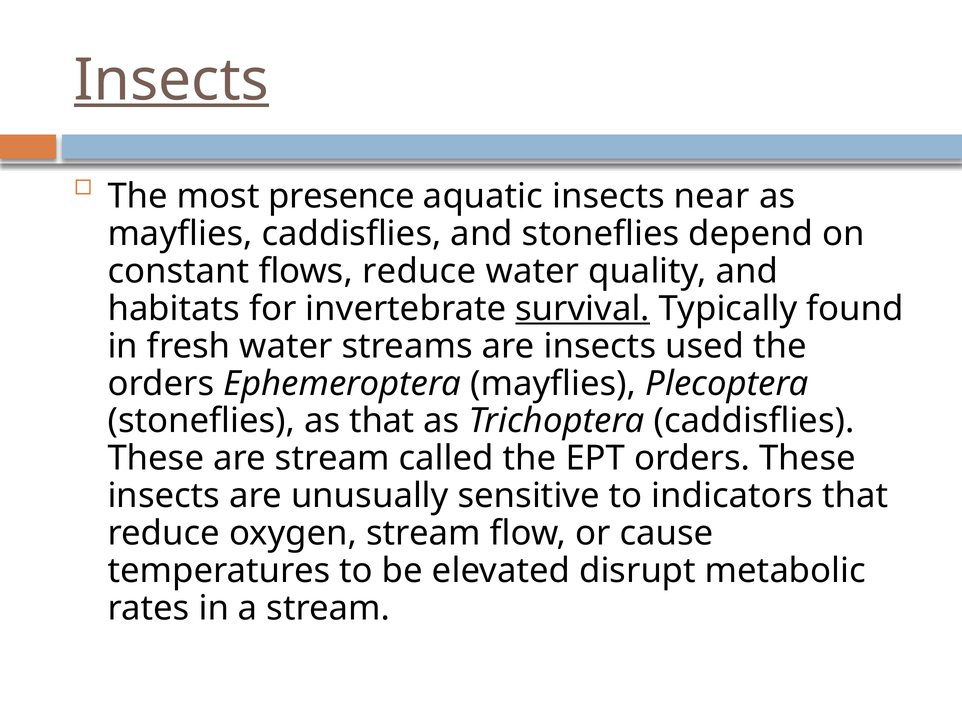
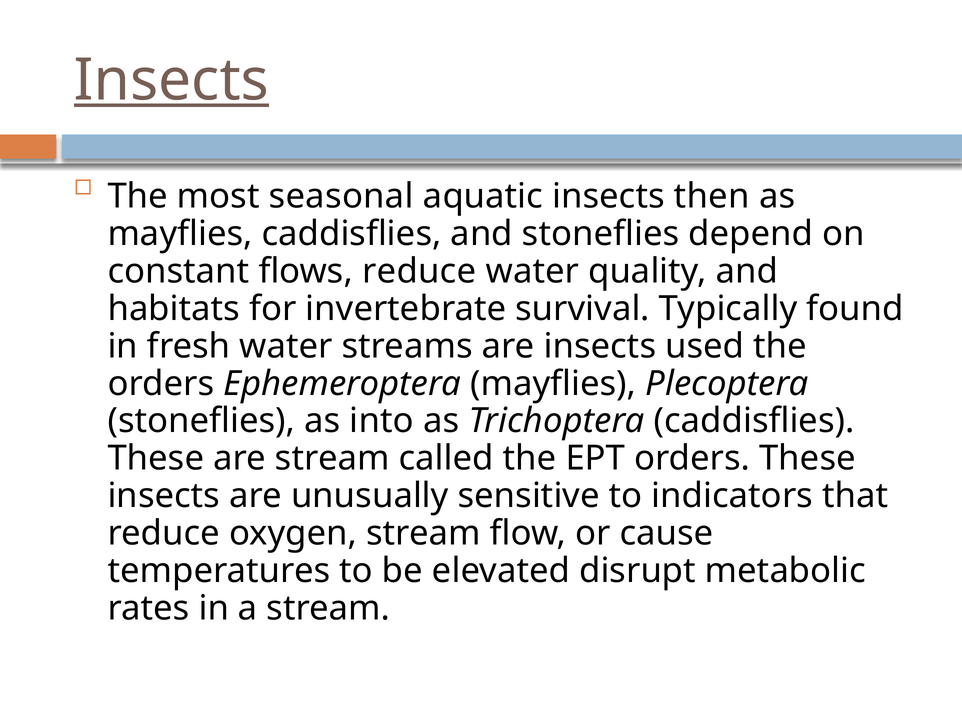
presence: presence -> seasonal (341, 196)
near: near -> then (712, 196)
survival underline: present -> none (583, 309)
as that: that -> into (382, 421)
